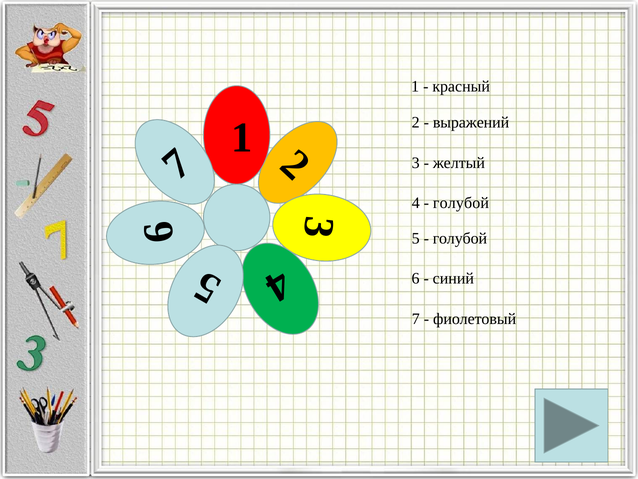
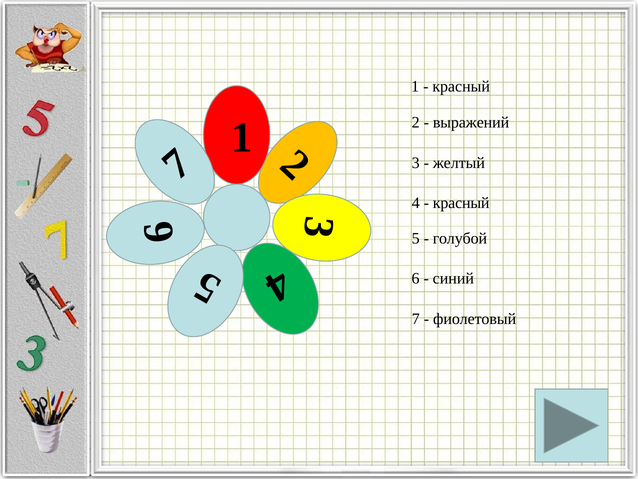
голубой: голубой -> красный (461, 203)
